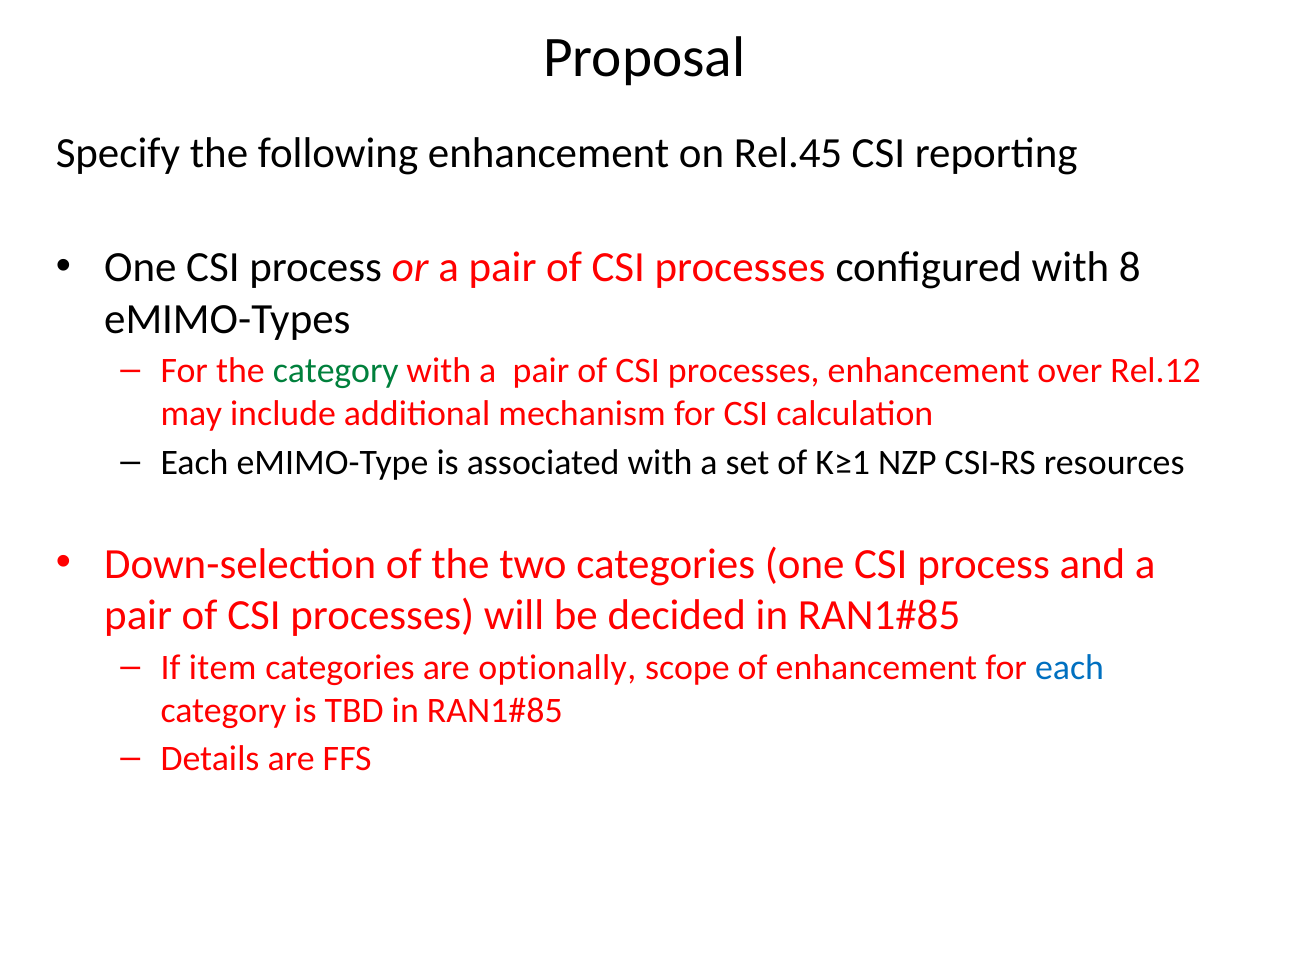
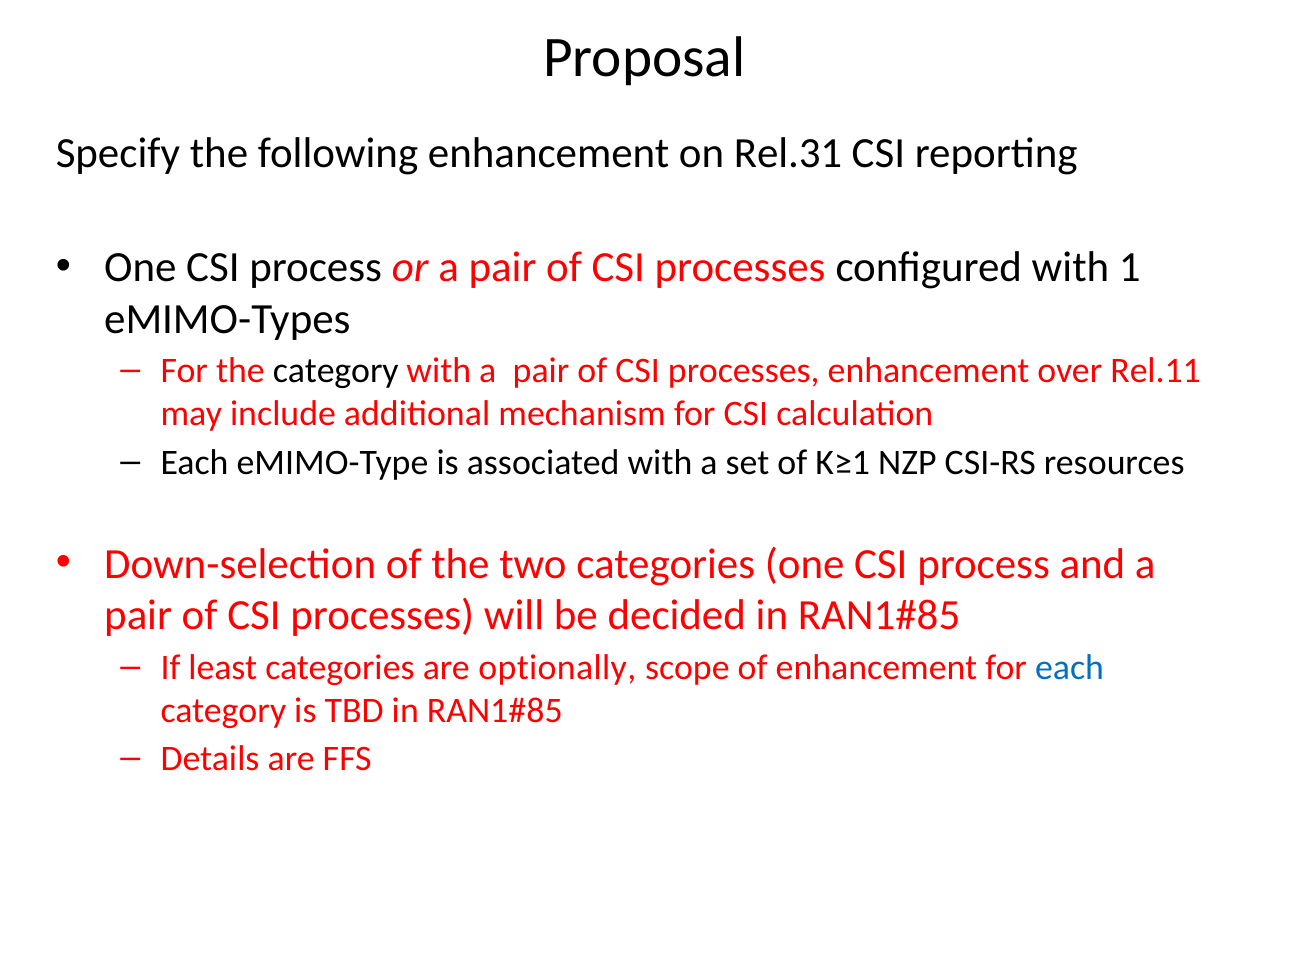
Rel.45: Rel.45 -> Rel.31 (788, 153)
8: 8 -> 1 (1130, 267)
category colour: green -> black (336, 371)
Rel.12: Rel.12 -> Rel.11 (1156, 371)
item: item -> least (223, 668)
